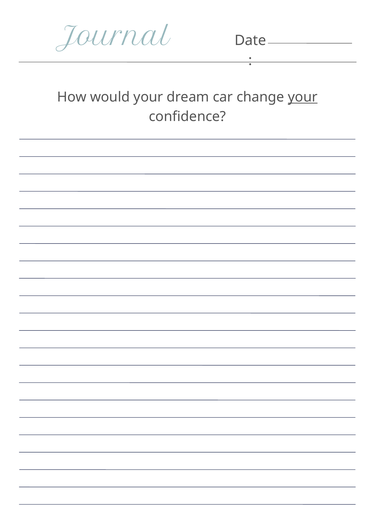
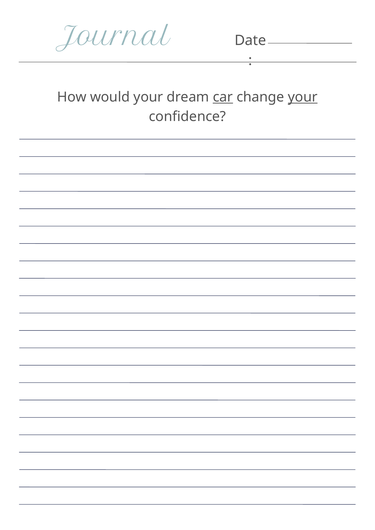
car underline: none -> present (223, 97)
